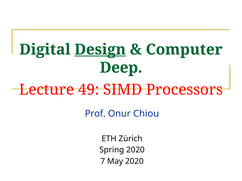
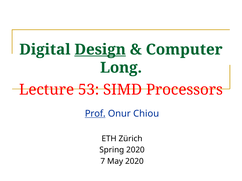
Deep: Deep -> Long (121, 68)
49: 49 -> 53 (89, 90)
Prof underline: none -> present (95, 114)
